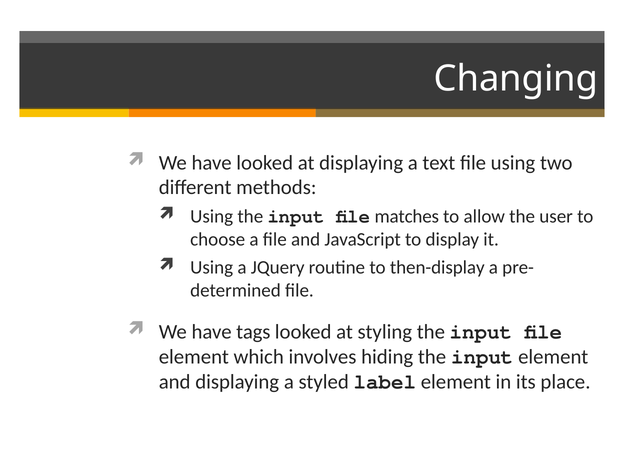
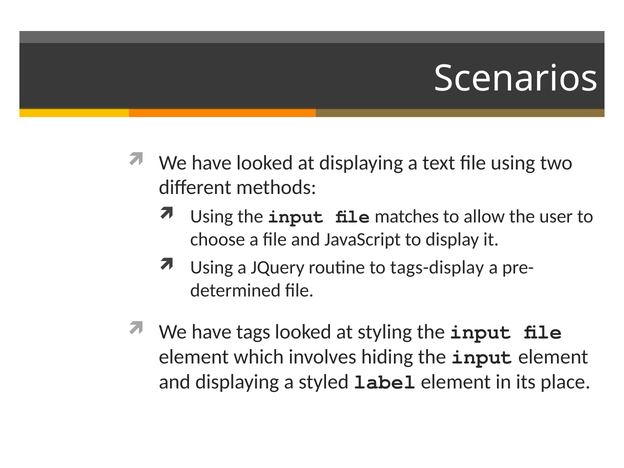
Changing: Changing -> Scenarios (516, 79)
then-display: then-display -> tags-display (437, 268)
